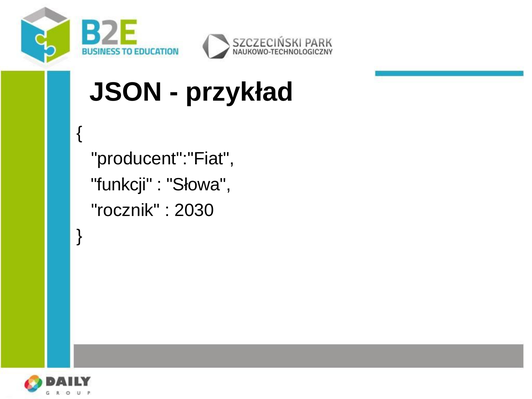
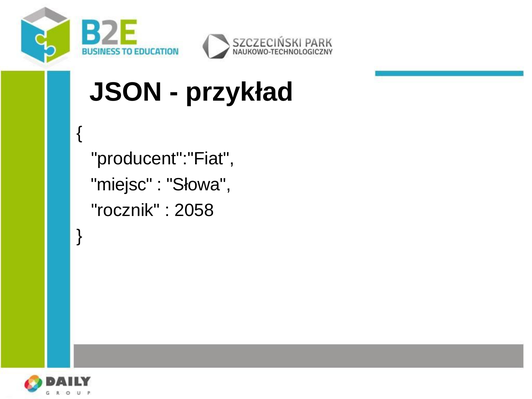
funkcji: funkcji -> miejsc (122, 184)
2030: 2030 -> 2058 (194, 210)
